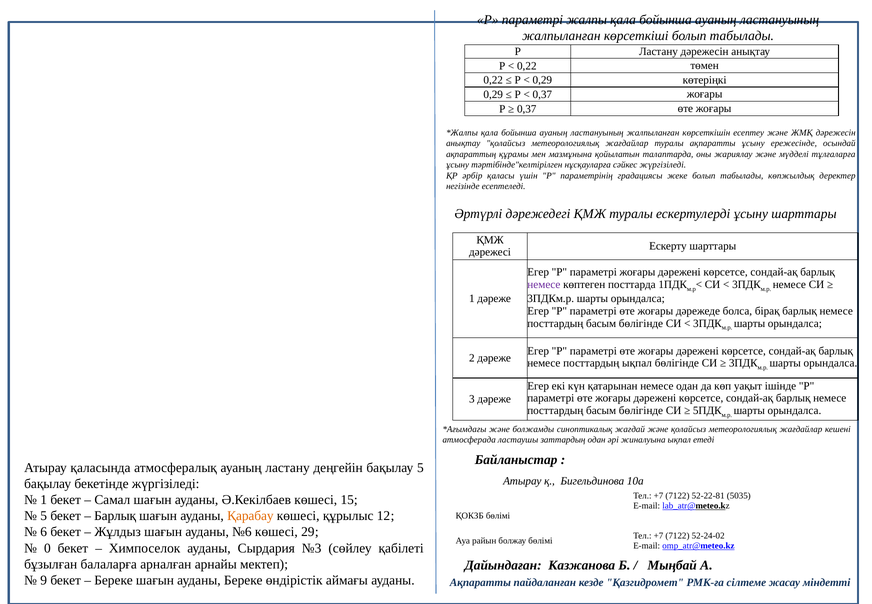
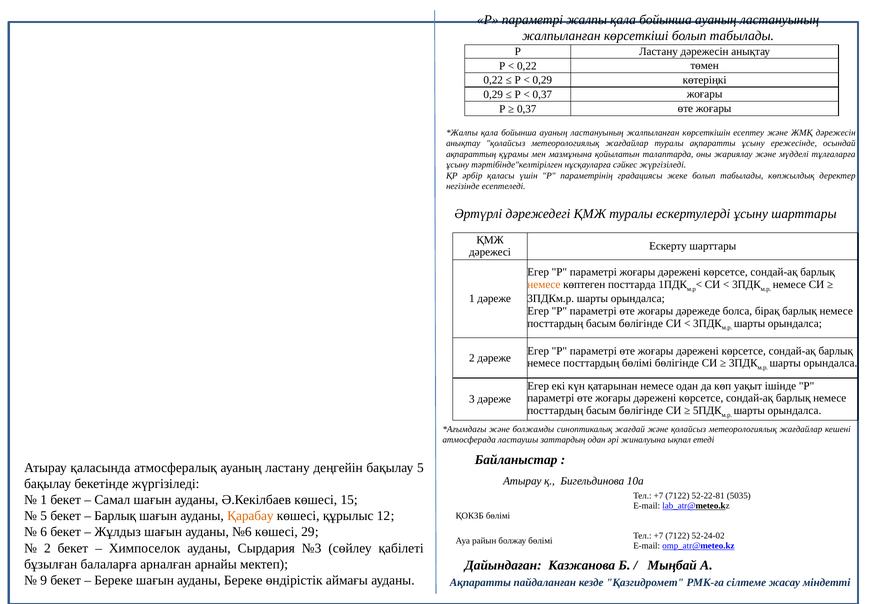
немесе colour: purple -> orange (544, 284)
посттардың ықпал: ықпал -> бөлімі (637, 363)
0: 0 -> 2 (47, 548)
